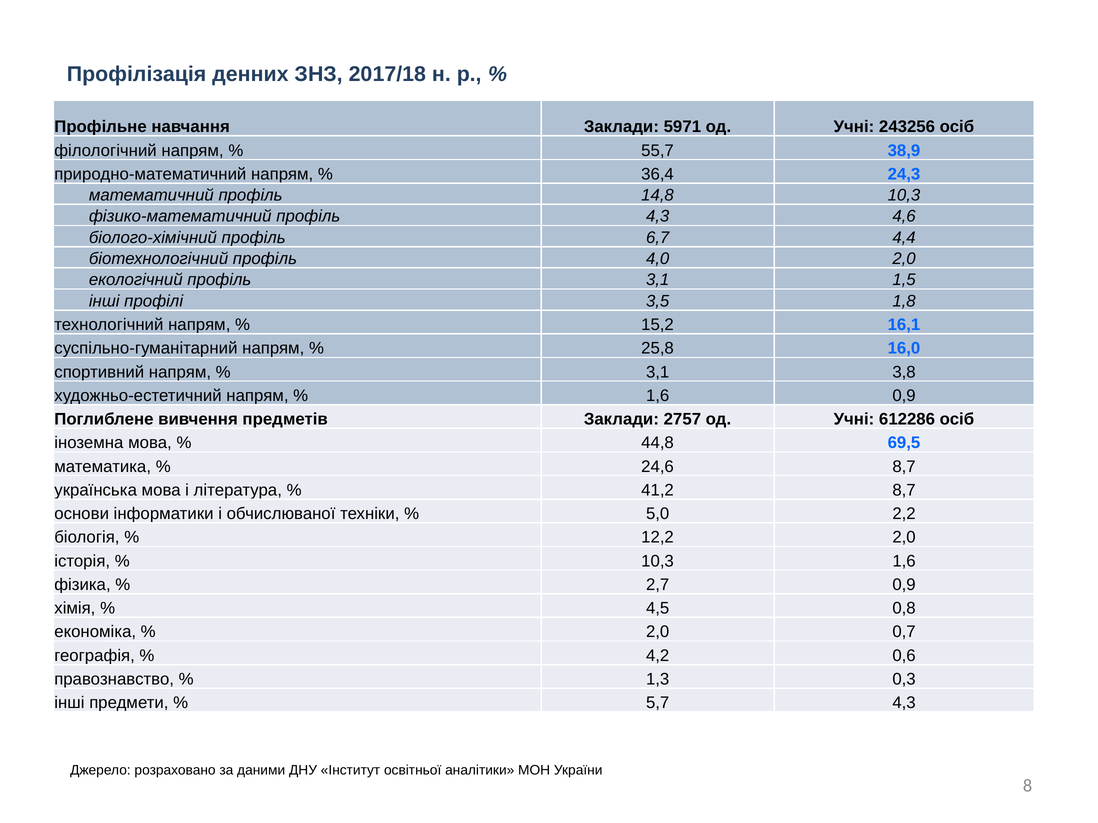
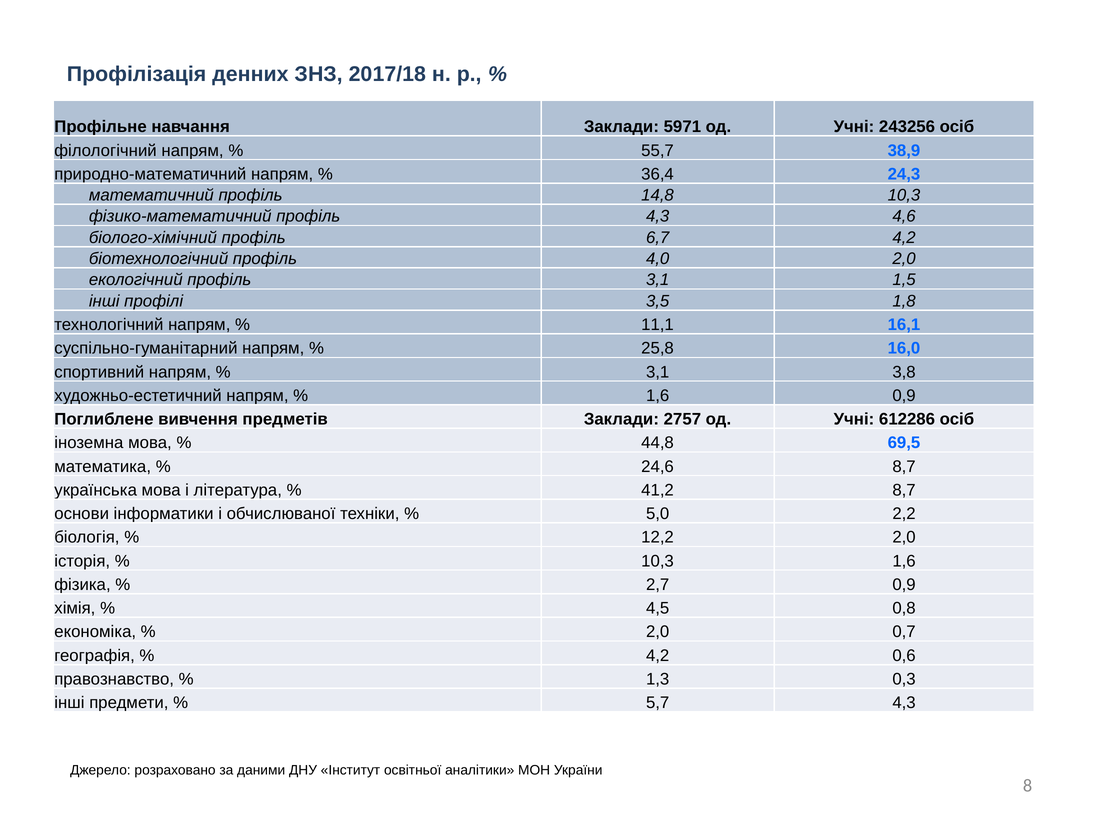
6,7 4,4: 4,4 -> 4,2 (904, 238)
15,2: 15,2 -> 11,1 (658, 325)
